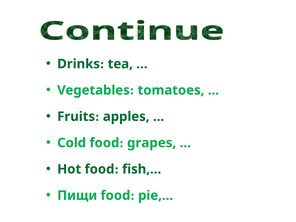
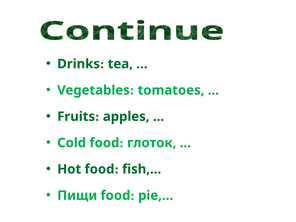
grapes: grapes -> глоток (152, 143)
